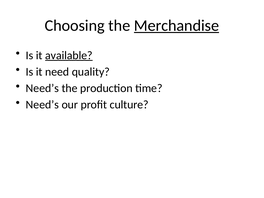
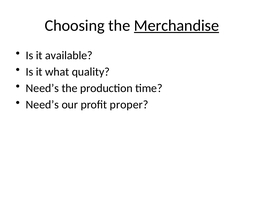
available underline: present -> none (69, 55)
need: need -> what (57, 72)
culture: culture -> proper (129, 105)
